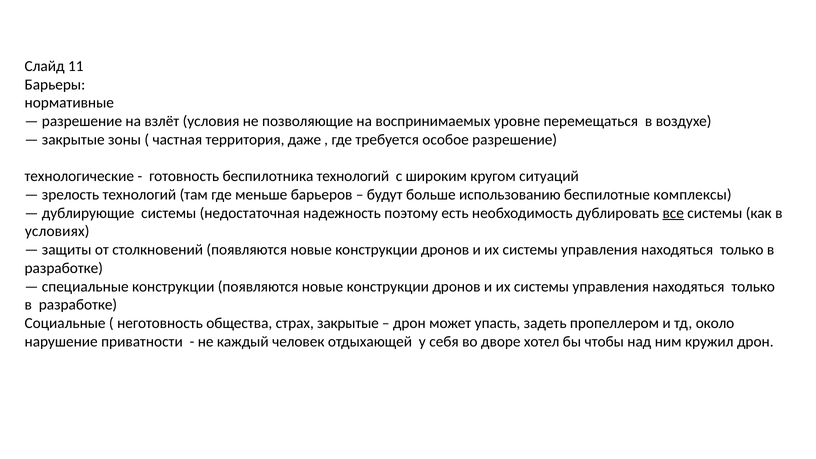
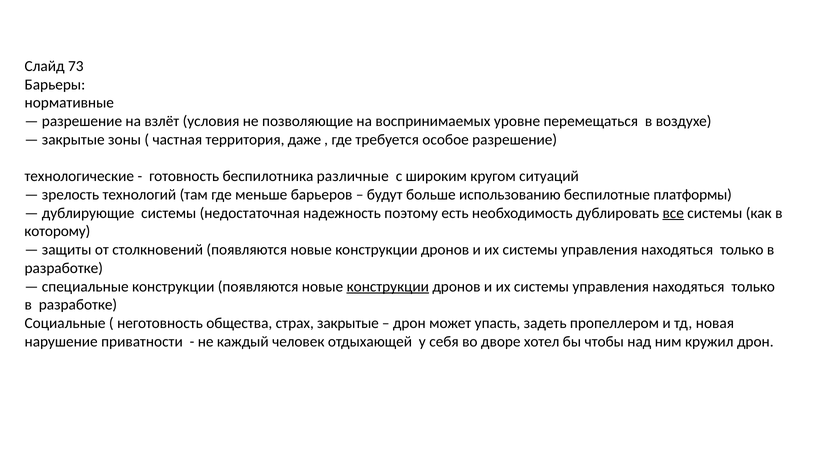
11: 11 -> 73 (76, 66)
беспилотника технологий: технологий -> различные (353, 176)
комплексы: комплексы -> платформы (693, 195)
условиях: условиях -> которому (57, 231)
конструкции underline: none -> present (388, 287)
около: около -> новая (715, 323)
